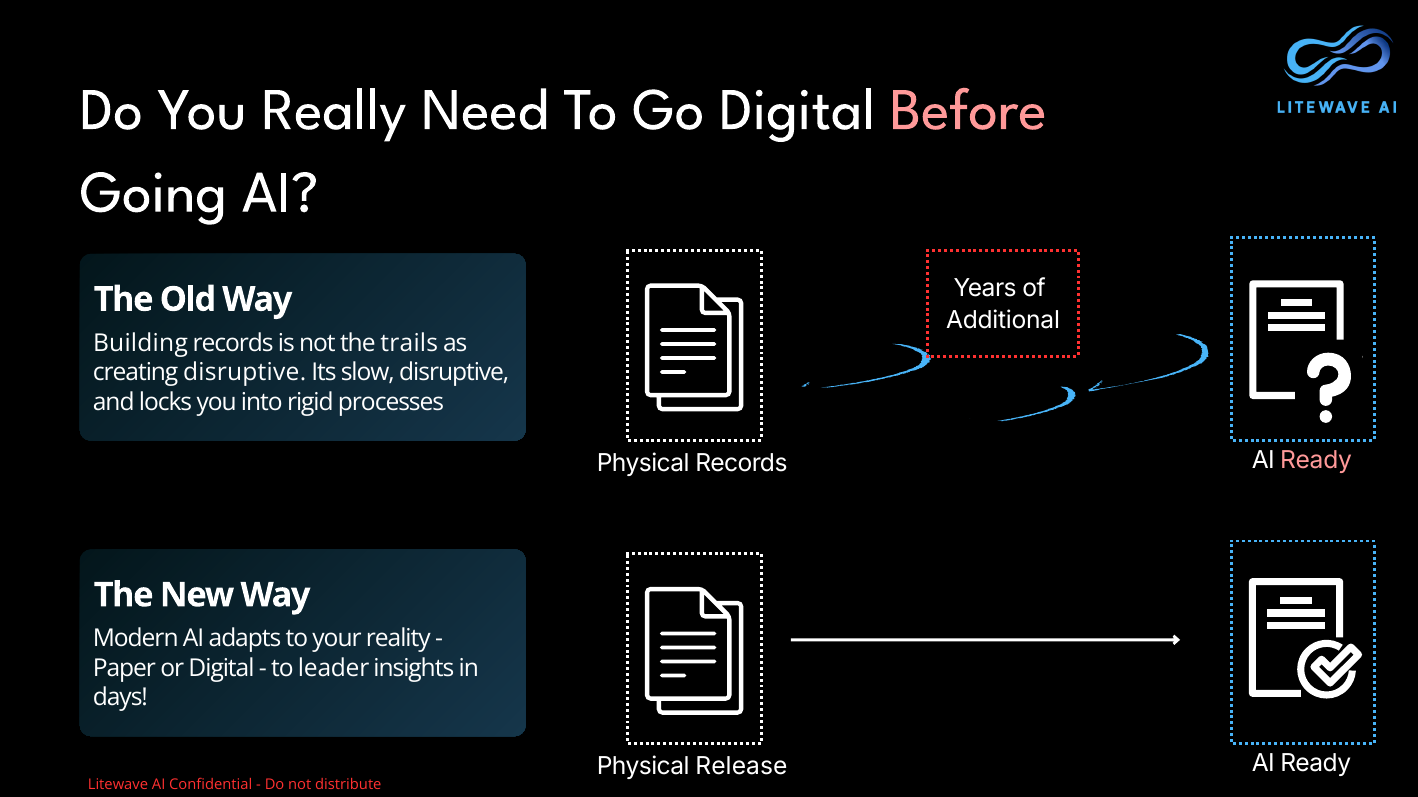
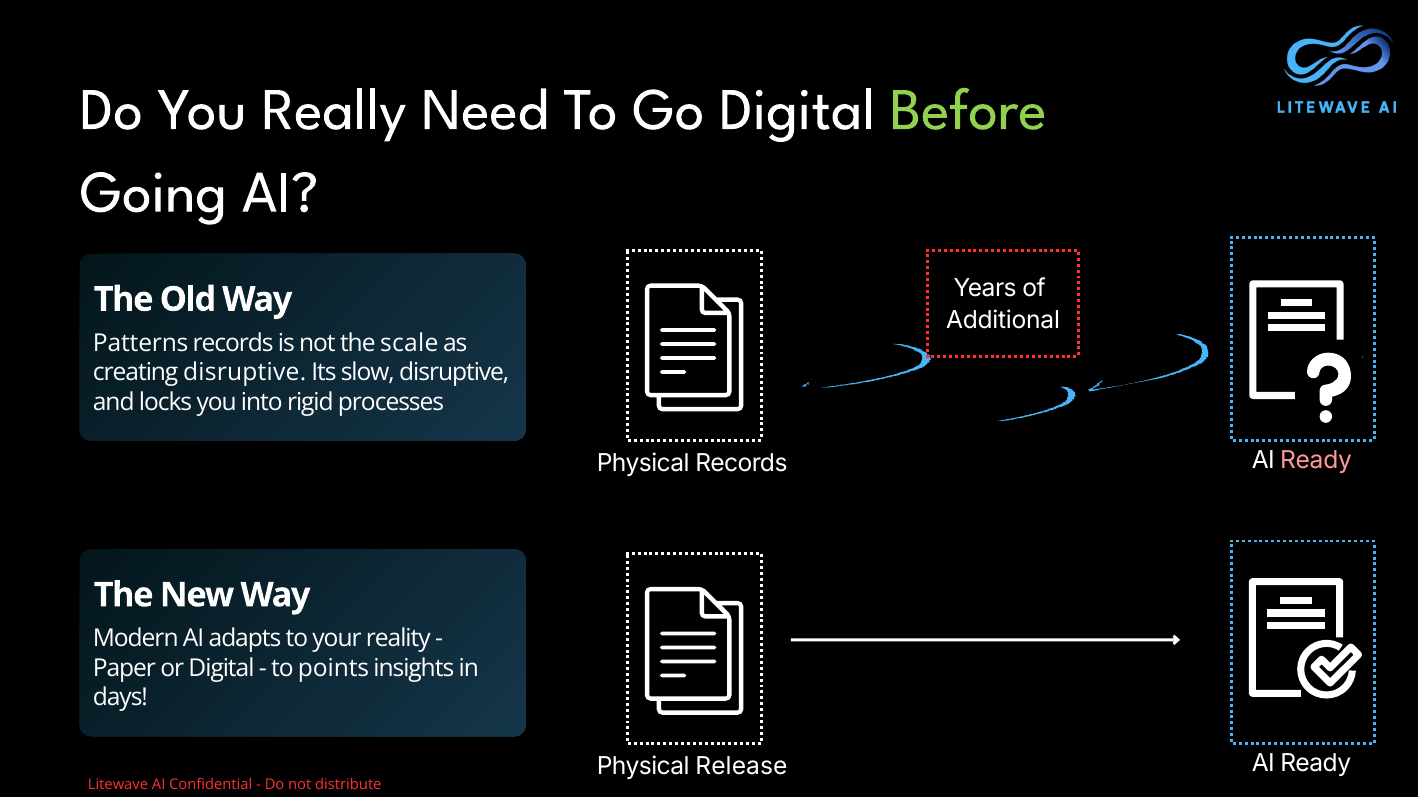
Before colour: pink -> light green (968, 110)
Building: Building -> Patterns (141, 343)
trails: trails -> scale (409, 343)
leader: leader -> points (334, 669)
